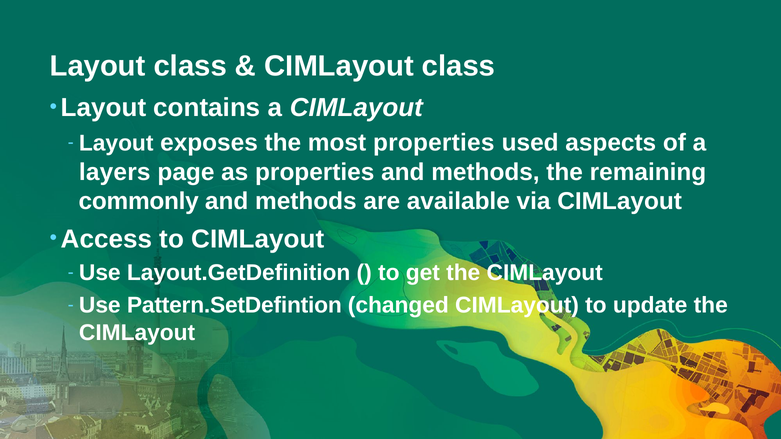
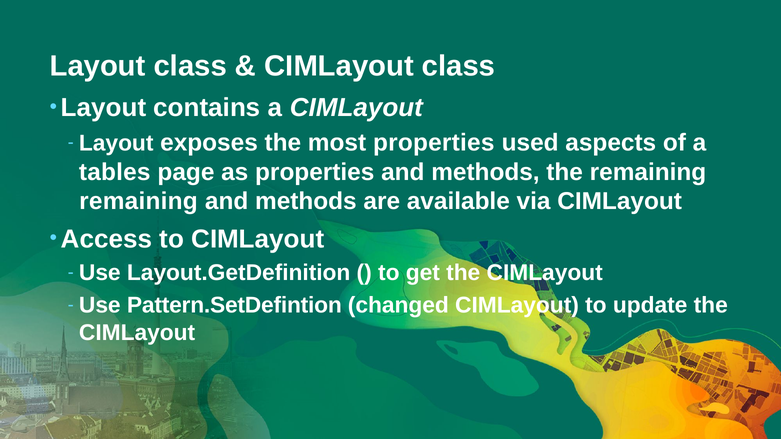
layers: layers -> tables (115, 172)
commonly: commonly -> remaining (138, 201)
